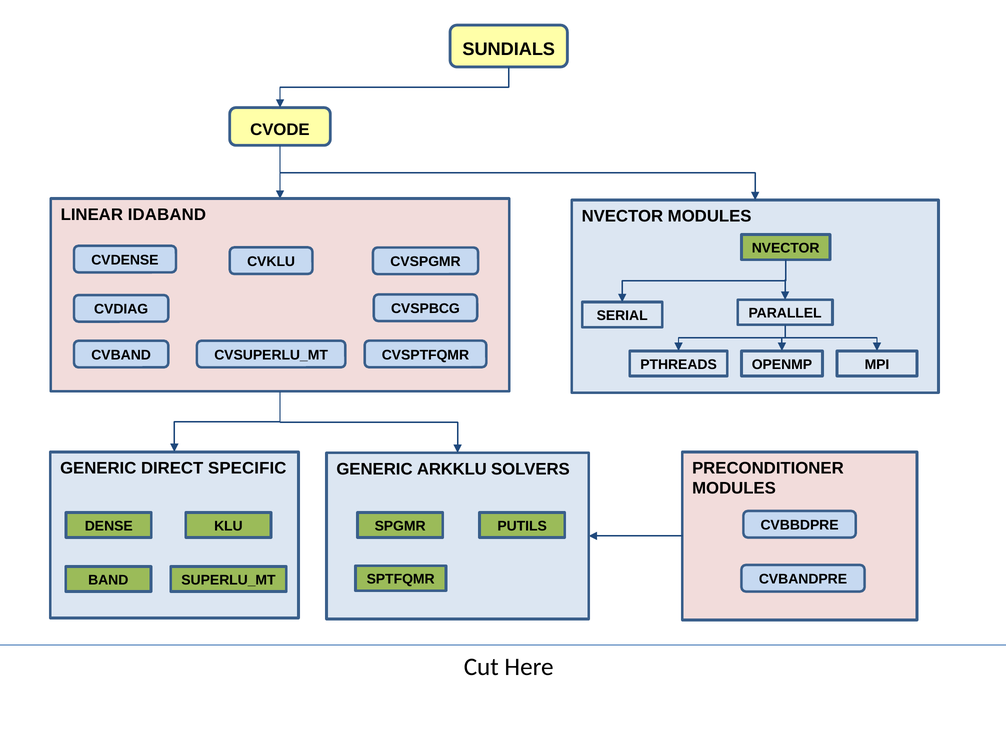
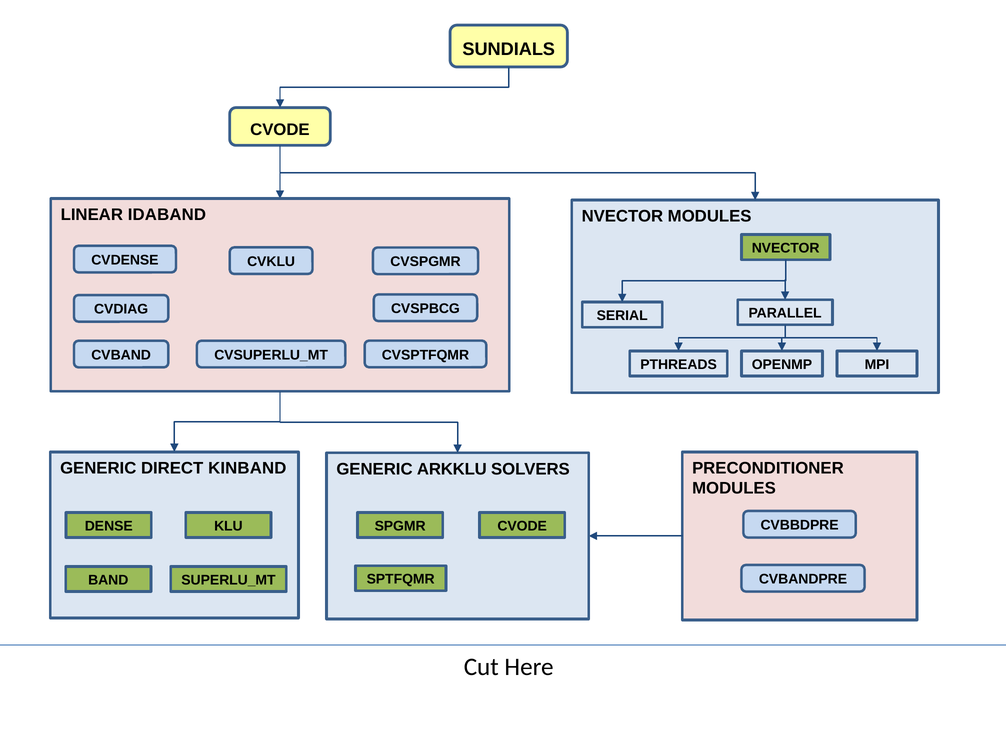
SPECIFIC: SPECIFIC -> KINBAND (247, 468)
PUTILS: PUTILS -> CVODE (522, 526)
